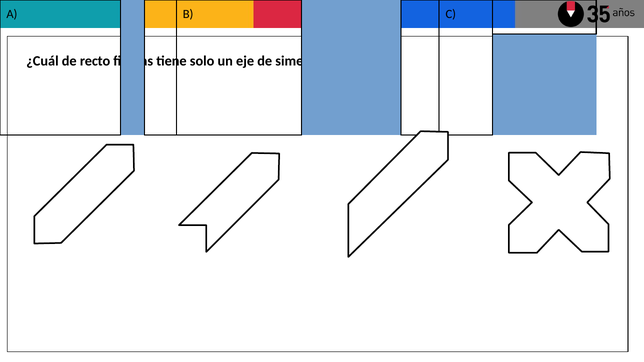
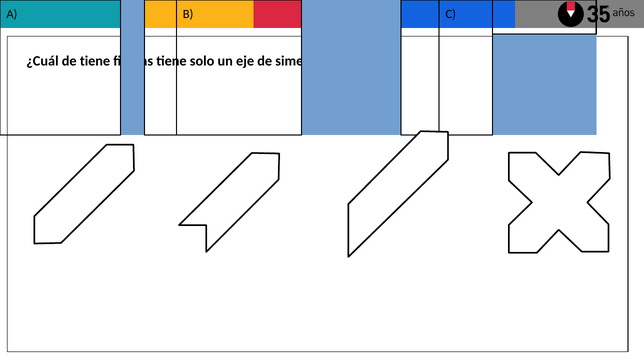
de recto: recto -> tiene (95, 61)
